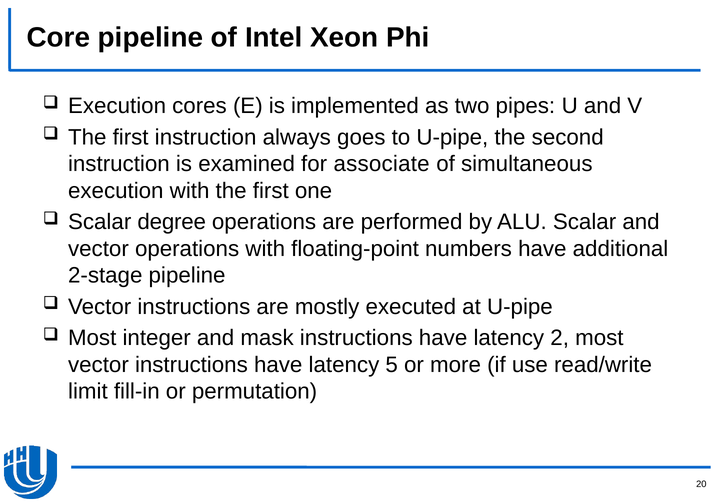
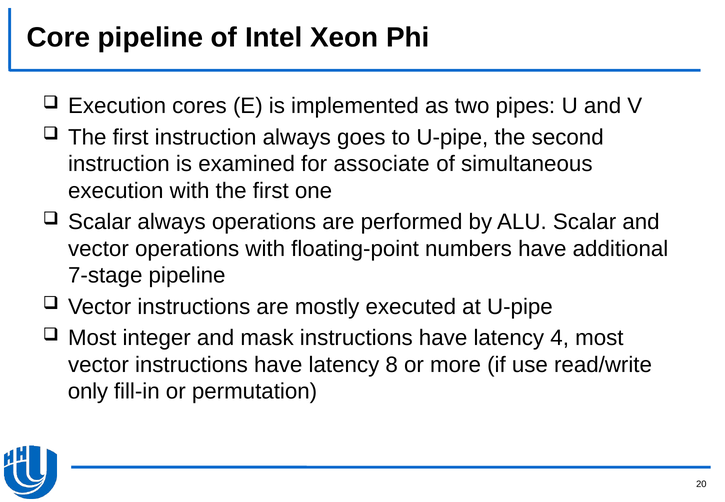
Scalar degree: degree -> always (172, 222)
2-stage: 2-stage -> 7-stage (105, 276)
2: 2 -> 4 (560, 338)
5: 5 -> 8 (392, 365)
limit: limit -> only (88, 392)
